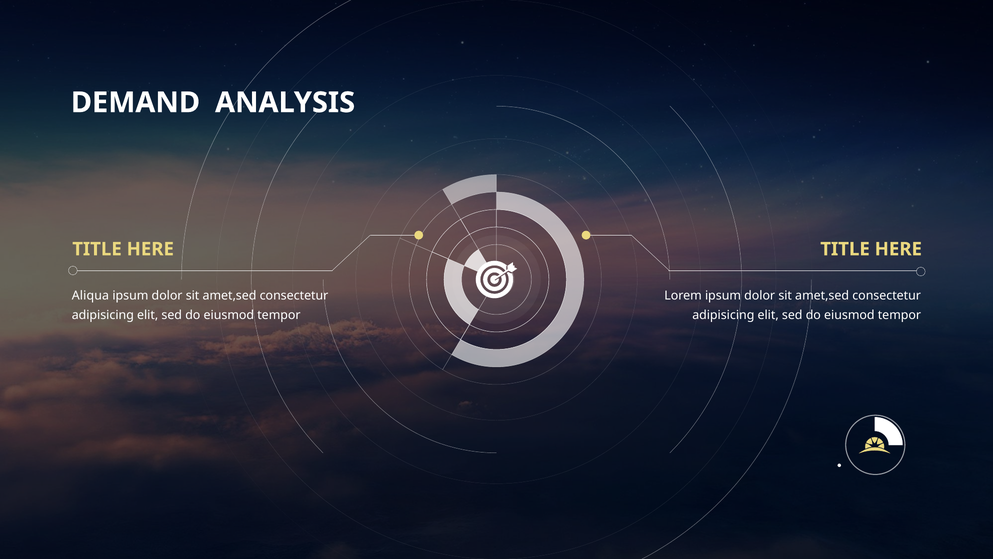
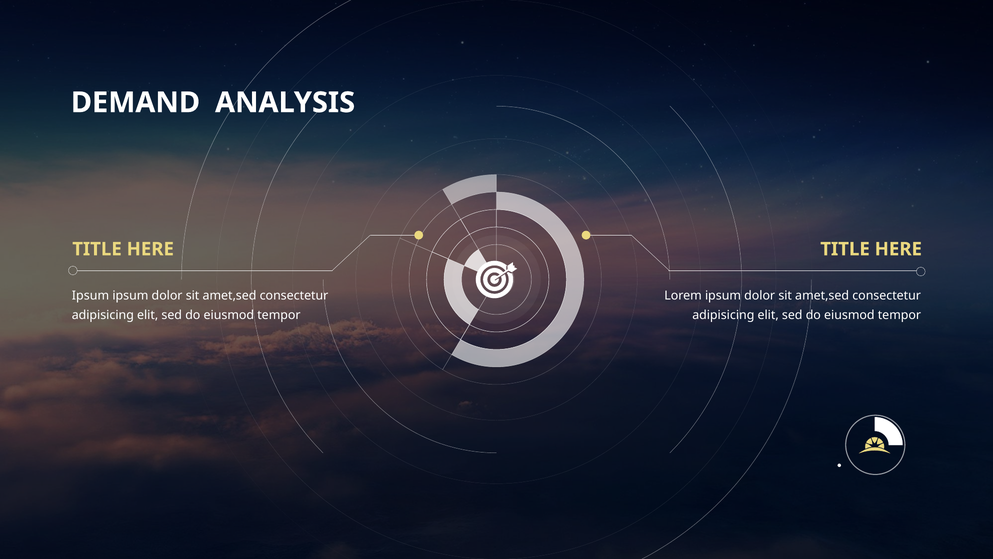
Aliqua: Aliqua -> Ipsum (90, 296)
